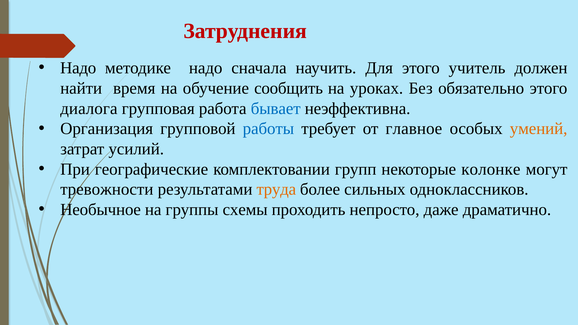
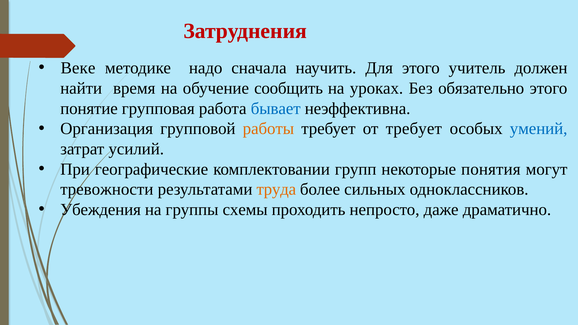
Надо: Надо -> Веке (78, 68)
диалога: диалога -> понятие (89, 109)
работы colour: blue -> orange (268, 129)
от главное: главное -> требует (414, 129)
умений colour: orange -> blue (539, 129)
колонке: колонке -> понятия (491, 169)
Необычное: Необычное -> Убеждения (101, 210)
